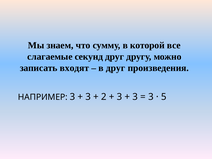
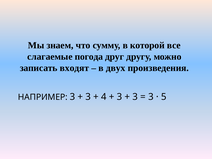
секунд: секунд -> погода (89, 57)
в друг: друг -> двух (116, 68)
2: 2 -> 4 (104, 97)
